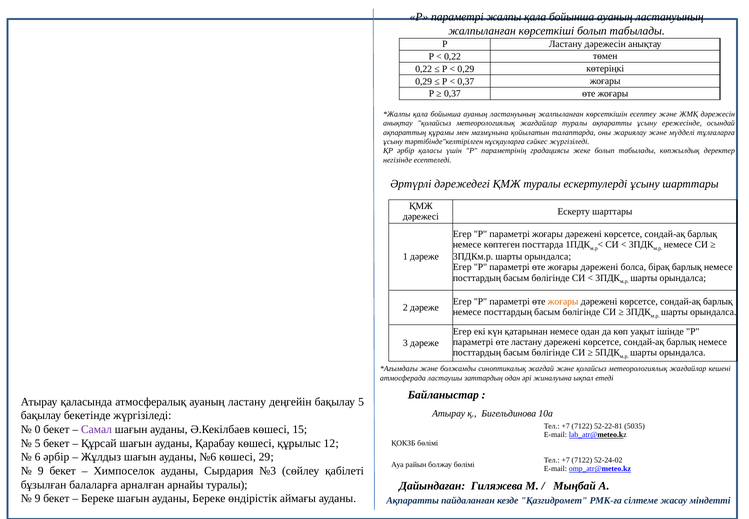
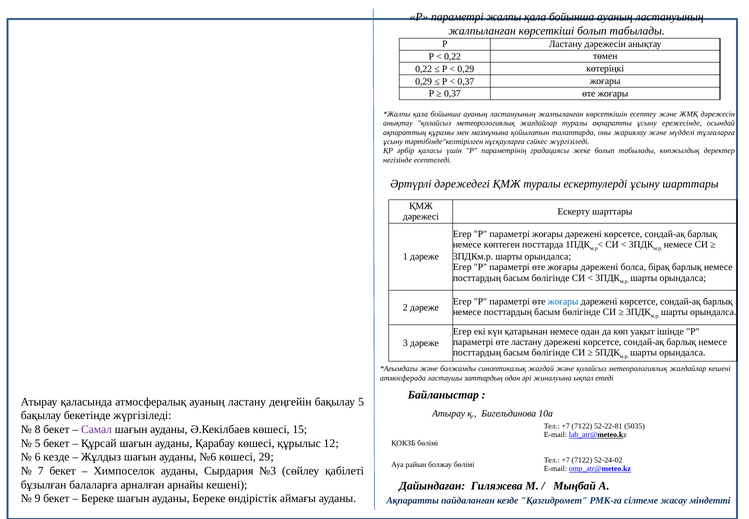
жоғары colour: orange -> blue (563, 301)
0: 0 -> 8 (38, 429)
6 әрбір: әрбір -> кезде (56, 457)
9: 9 -> 7 (41, 471)
арнайы туралы: туралы -> кешені (227, 484)
